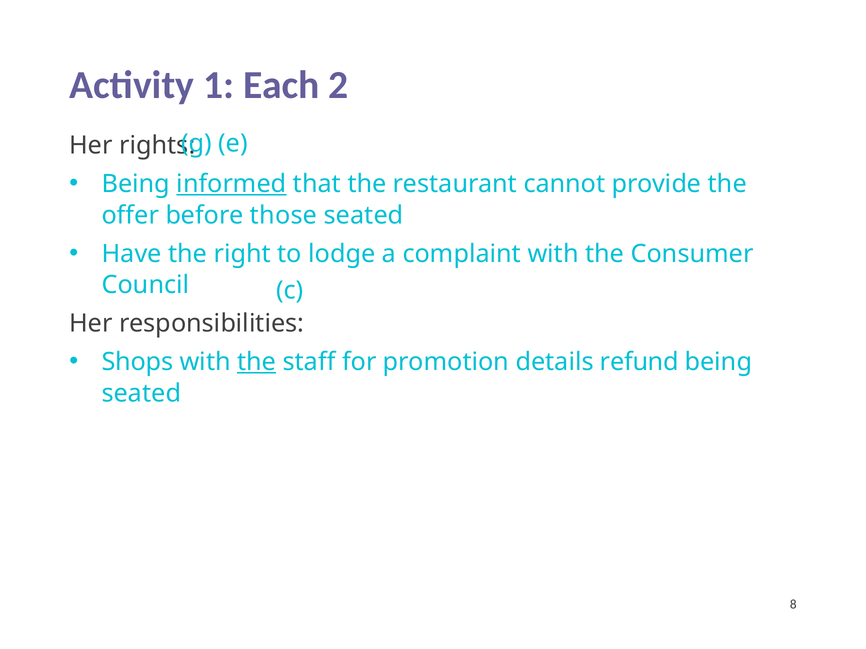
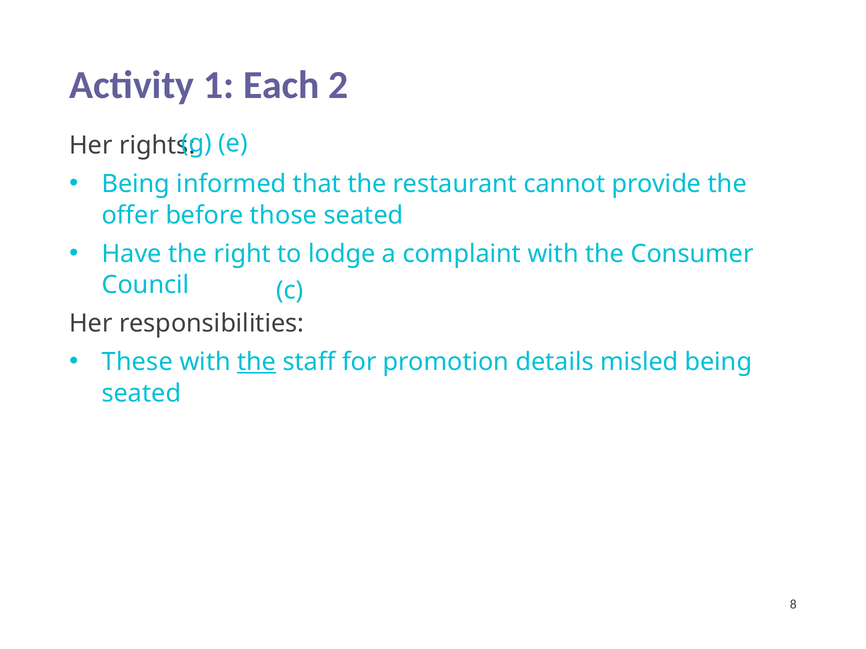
informed underline: present -> none (231, 184)
Shops: Shops -> These (137, 362)
refund: refund -> misled (639, 362)
